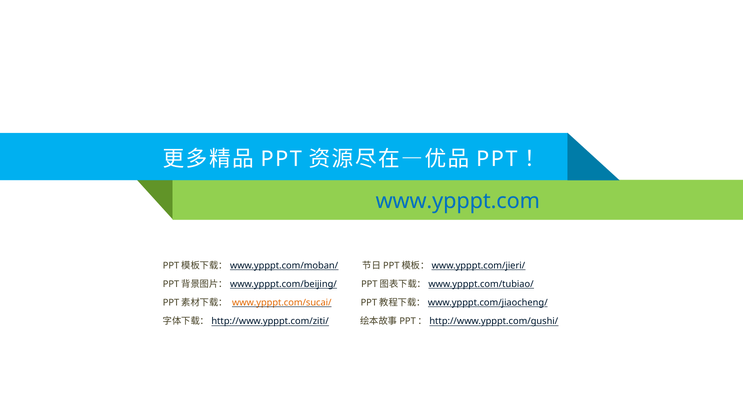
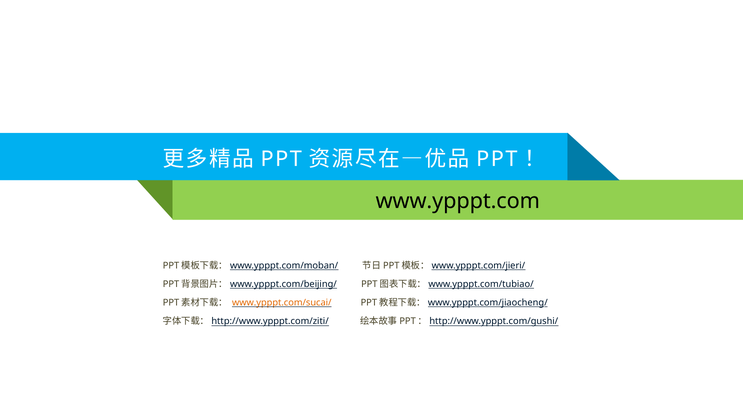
www.ypppt.com colour: blue -> black (458, 201)
